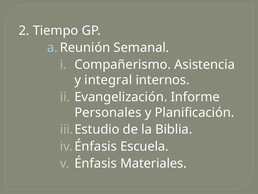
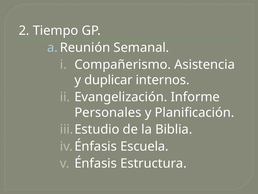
integral: integral -> duplicar (108, 80)
Materiales: Materiales -> Estructura (153, 163)
